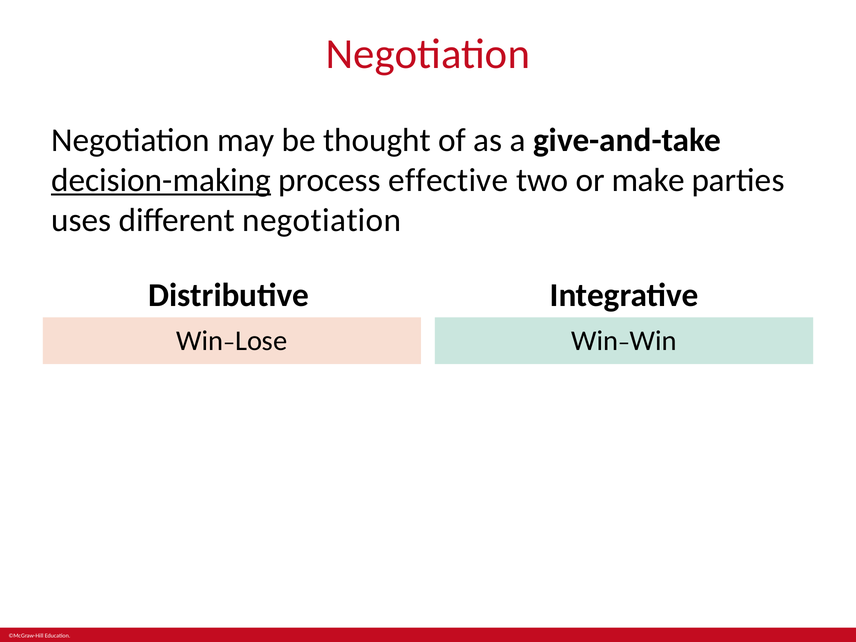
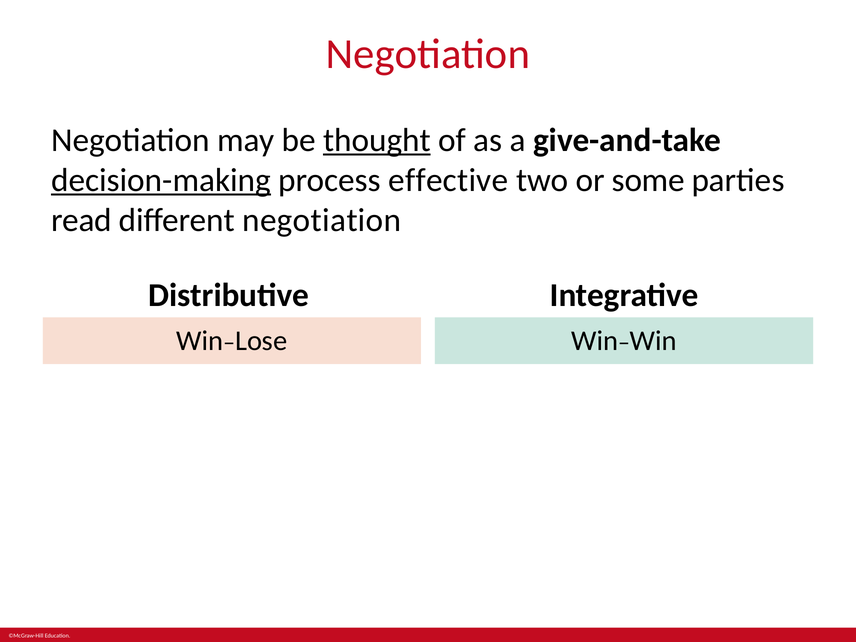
thought underline: none -> present (377, 140)
make: make -> some (648, 180)
uses: uses -> read (81, 220)
